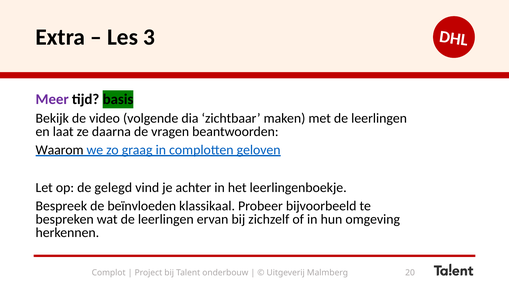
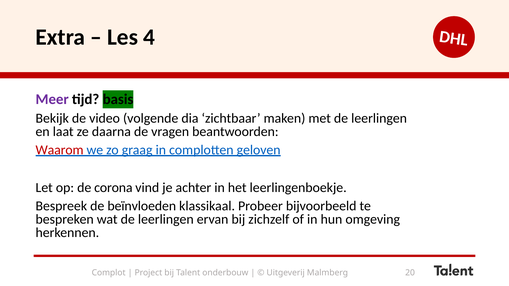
3: 3 -> 4 (149, 37)
Waarom colour: black -> red (60, 150)
gelegd: gelegd -> corona (113, 188)
